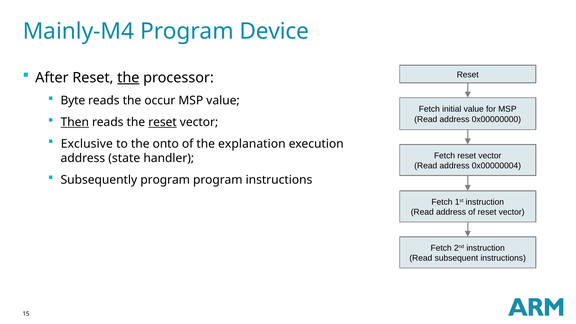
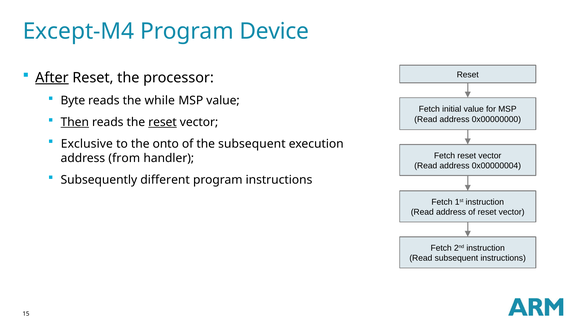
Mainly-M4: Mainly-M4 -> Except-M4 (78, 31)
After underline: none -> present (52, 78)
the underline: present -> none (128, 78)
occur: occur -> while (160, 101)
the explanation: explanation -> subsequent (252, 144)
state: state -> from (124, 158)
Subsequently program: program -> different (165, 180)
